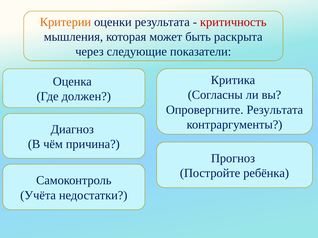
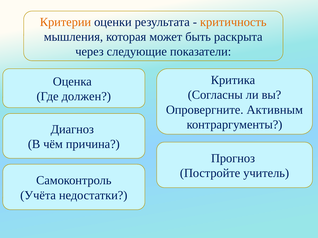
критичность colour: red -> orange (233, 22)
Опровергните Результата: Результата -> Активным (275, 110)
ребёнка: ребёнка -> учитель (266, 173)
